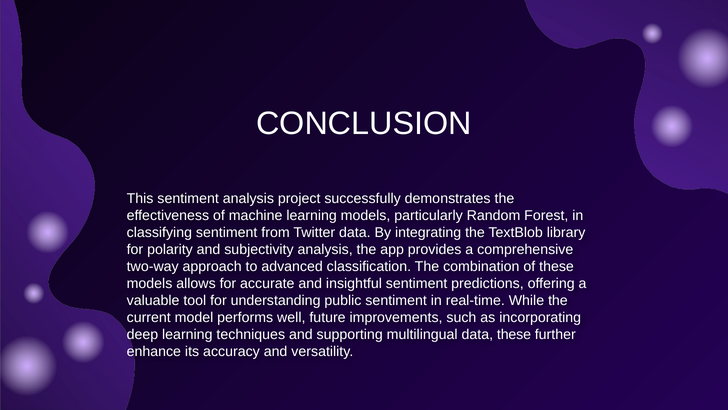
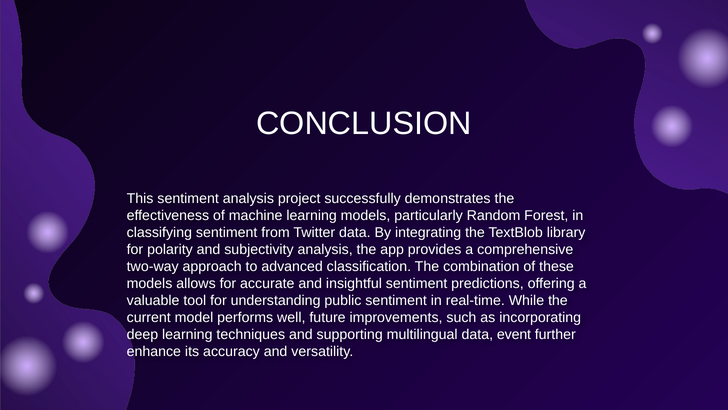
data these: these -> event (514, 334)
